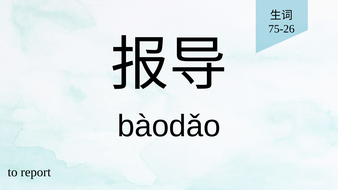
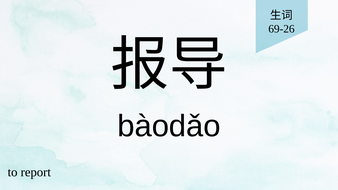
75-26: 75-26 -> 69-26 (281, 29)
